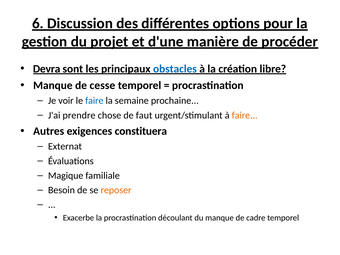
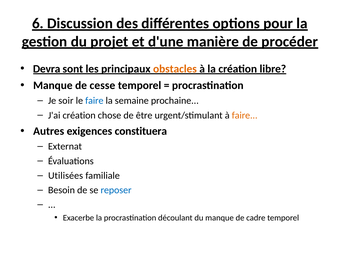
obstacles colour: blue -> orange (175, 69)
voir: voir -> soir (66, 101)
J'ai prendre: prendre -> création (79, 115)
faut: faut -> être (144, 115)
Magique: Magique -> Utilisées (66, 176)
reposer colour: orange -> blue (116, 190)
